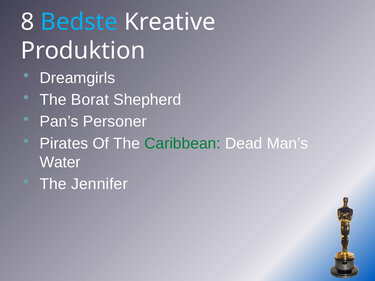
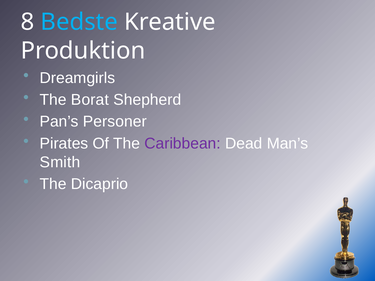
Caribbean colour: green -> purple (183, 144)
Water: Water -> Smith (60, 162)
Jennifer: Jennifer -> Dicaprio (100, 184)
